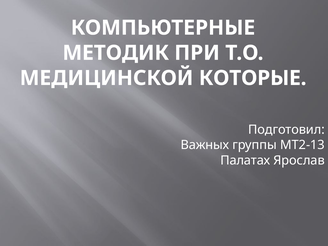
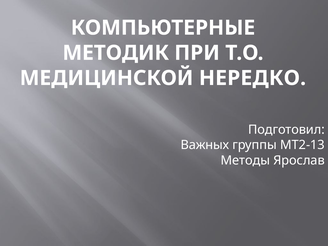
КОТОРЫЕ: КОТОРЫЕ -> НЕРЕДКО (252, 78)
Палатах: Палатах -> Методы (245, 160)
